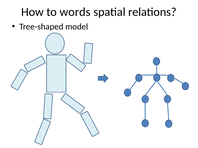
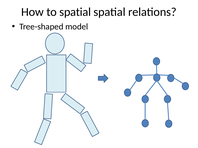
to words: words -> spatial (75, 12)
